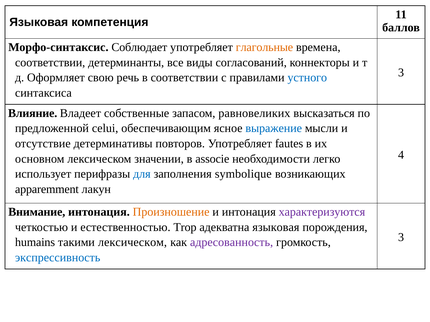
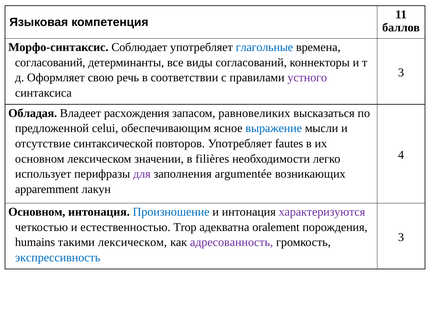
глагольные colour: orange -> blue (264, 47)
соответствии: соответствии -> согласований (50, 63)
устного colour: blue -> purple (307, 78)
Влияние: Влияние -> Обладая (33, 113)
собственные: собственные -> расхождения (137, 113)
детерминативы: детерминативы -> синтаксической (113, 144)
associe: associe -> filières (212, 159)
для colour: blue -> purple (142, 174)
symbolique: symbolique -> argumentée (243, 174)
Внимание: Внимание -> Основном (37, 212)
Произношение colour: orange -> blue (171, 212)
адекватна языковая: языковая -> oralement (276, 227)
